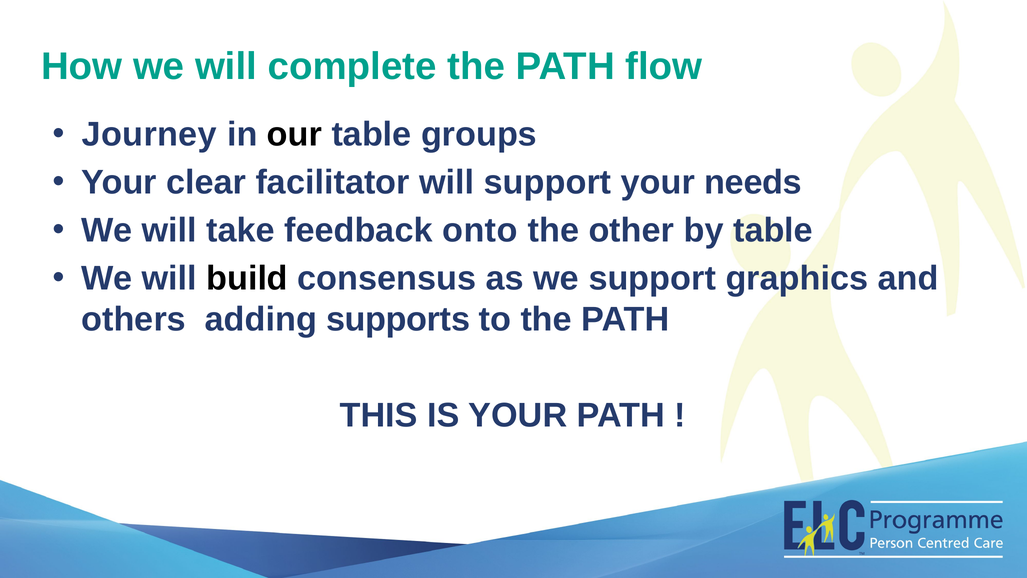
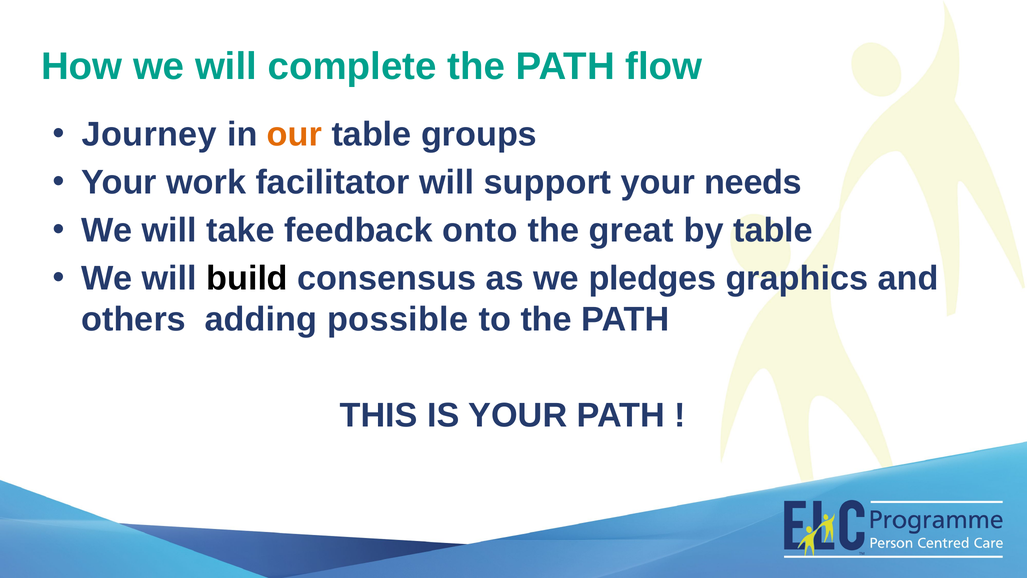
our colour: black -> orange (295, 135)
clear: clear -> work (206, 183)
other: other -> great (631, 230)
we support: support -> pledges (652, 278)
supports: supports -> possible (398, 319)
